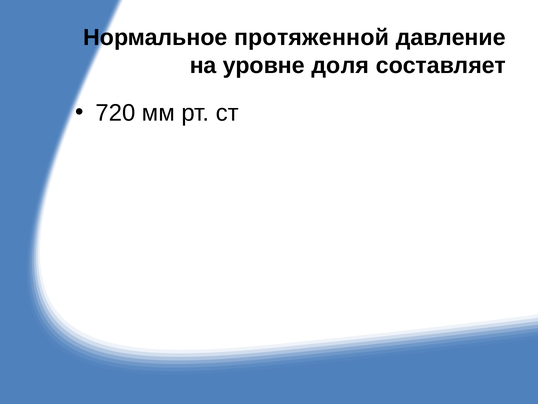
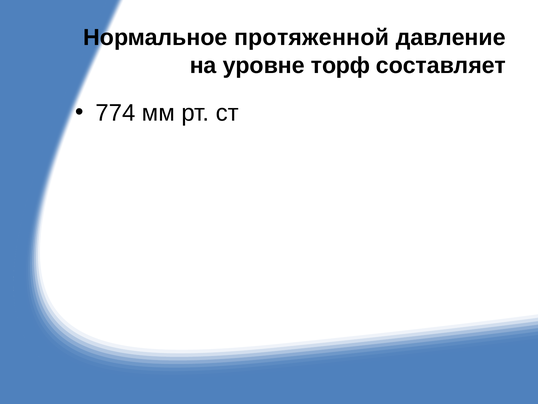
доля: доля -> торф (341, 65)
720: 720 -> 774 (115, 113)
